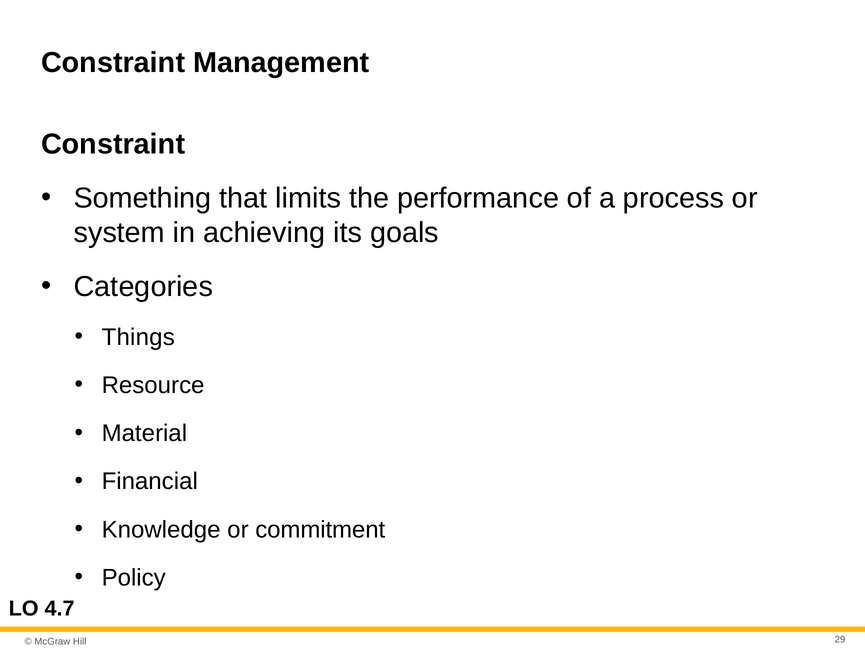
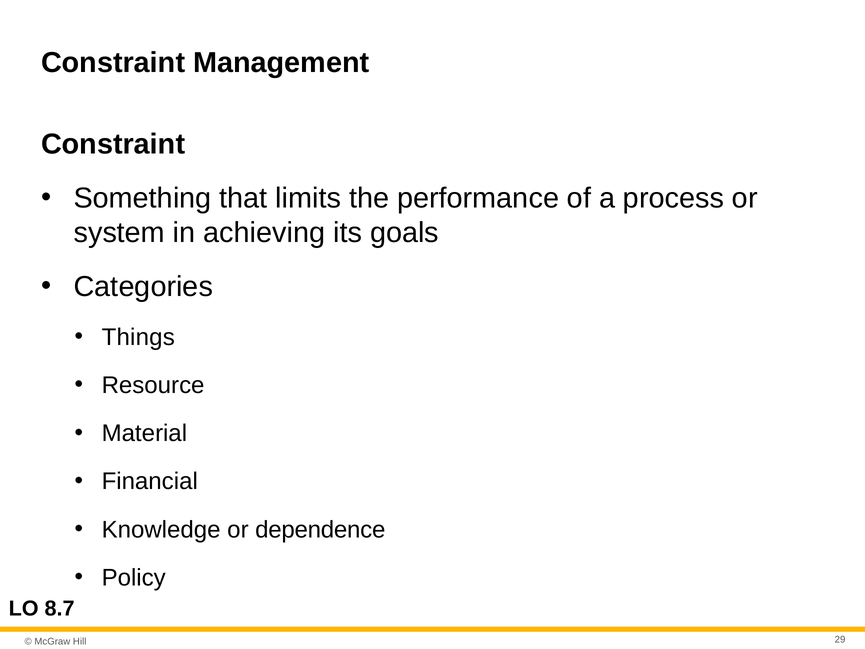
commitment: commitment -> dependence (320, 529)
4.7: 4.7 -> 8.7 (60, 608)
